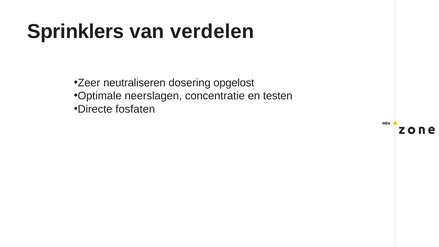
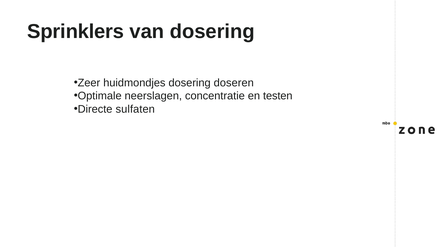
van verdelen: verdelen -> dosering (212, 31)
neutraliseren: neutraliseren -> huidmondjes (134, 83)
opgelost: opgelost -> doseren (234, 83)
fosfaten: fosfaten -> sulfaten (135, 109)
